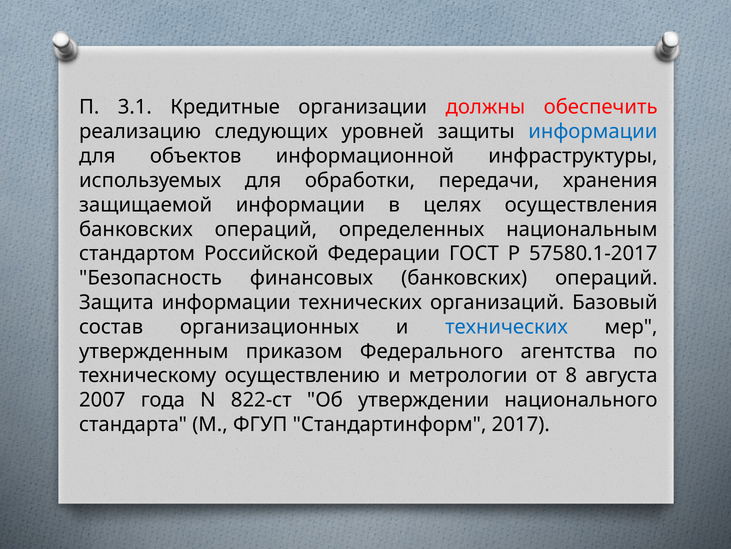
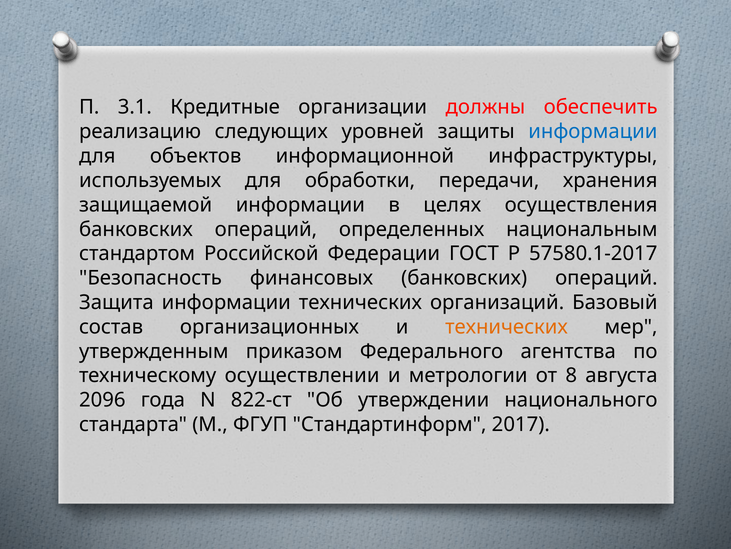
технических colour: blue -> orange (506, 327)
осуществлению: осуществлению -> осуществлении (302, 375)
2007: 2007 -> 2096 (102, 400)
